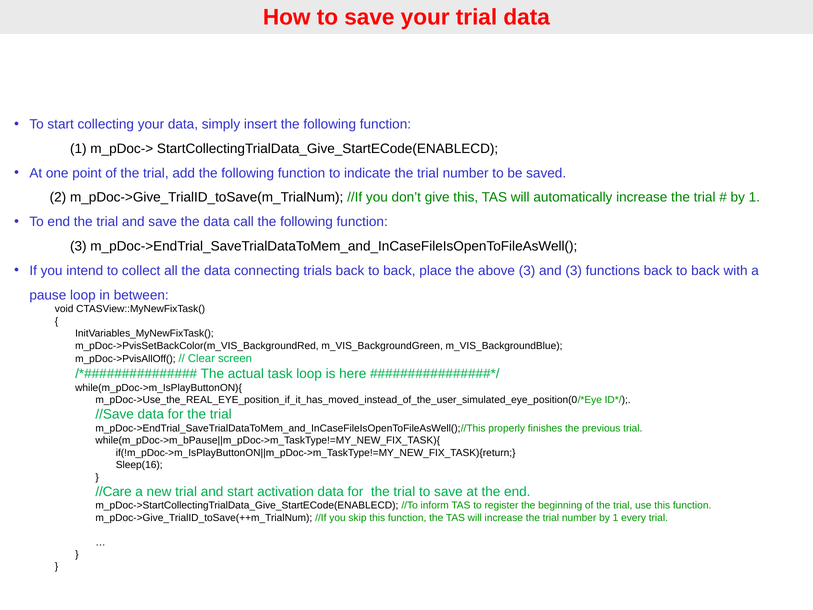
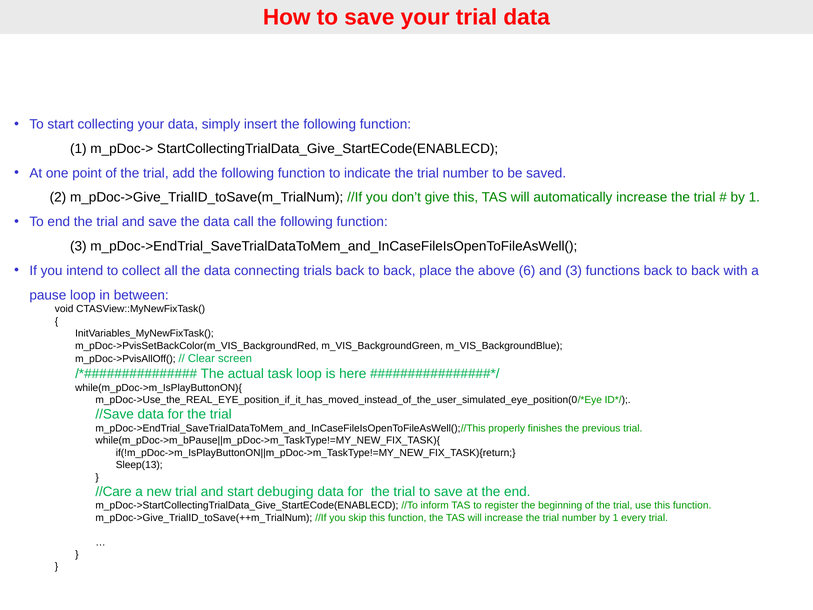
above 3: 3 -> 6 (527, 271)
Sleep(16: Sleep(16 -> Sleep(13 (139, 465)
activation: activation -> debuging (285, 491)
